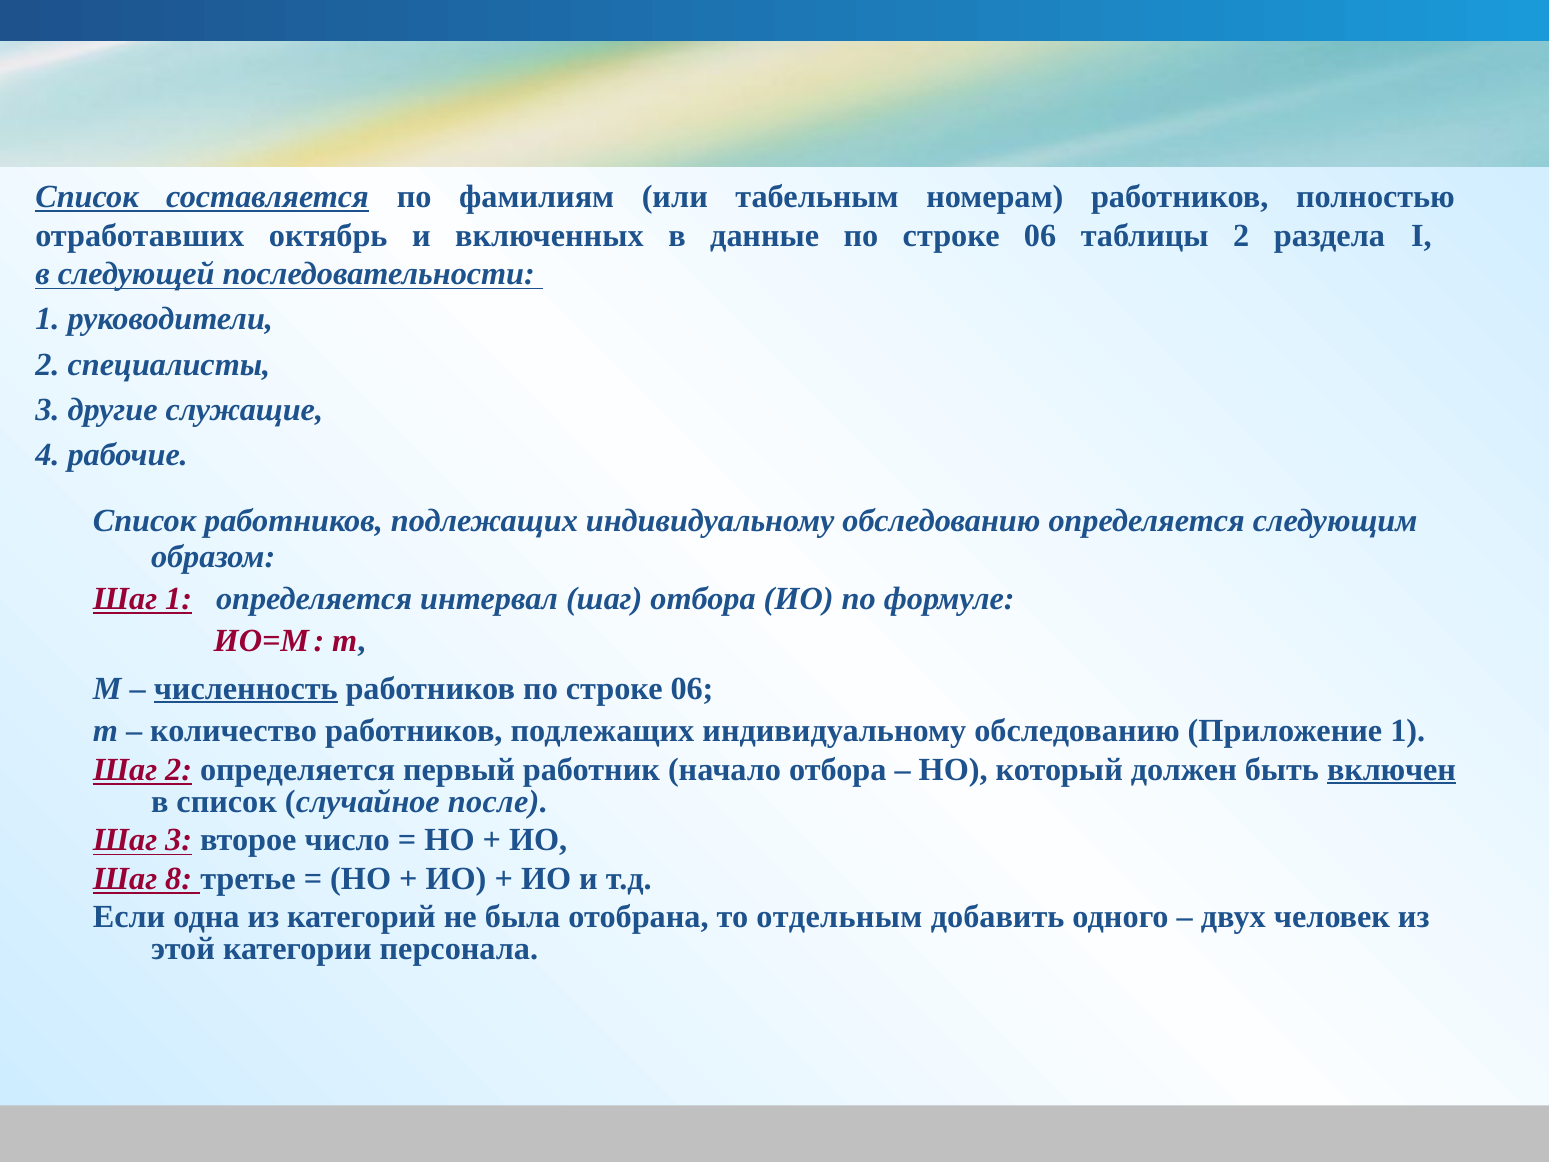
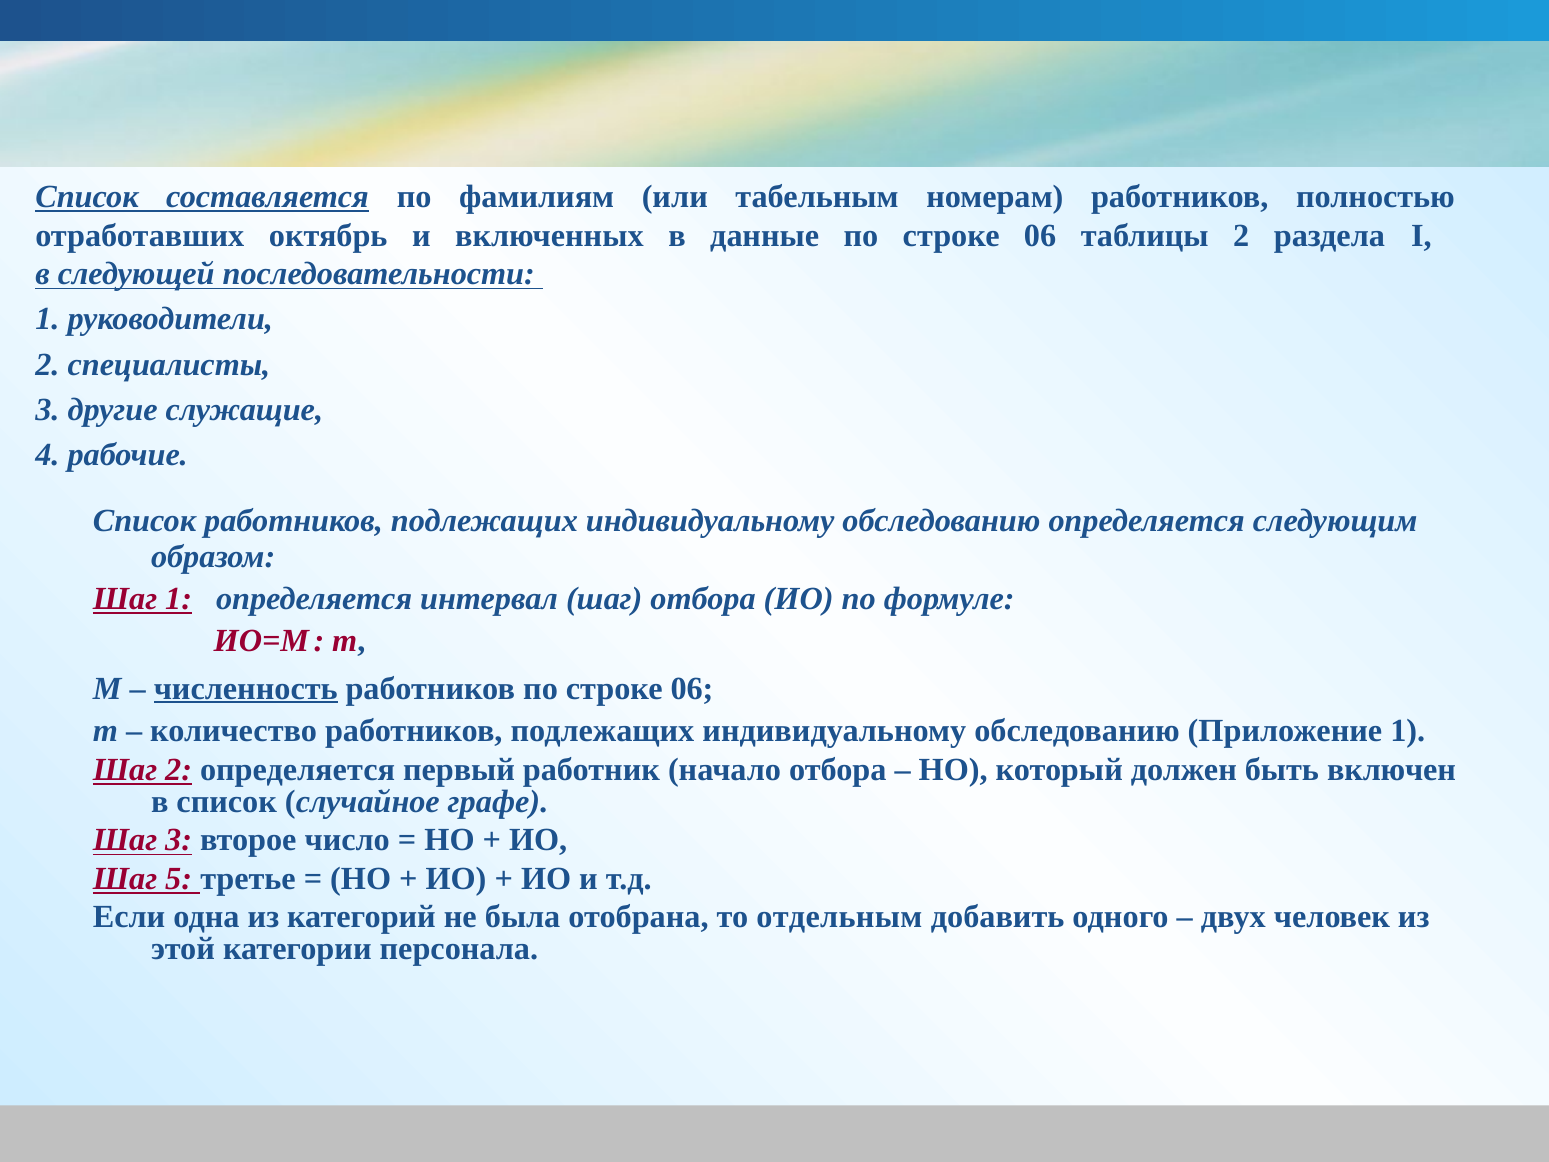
включен underline: present -> none (1392, 769)
после: после -> графе (498, 801)
8: 8 -> 5 (179, 879)
